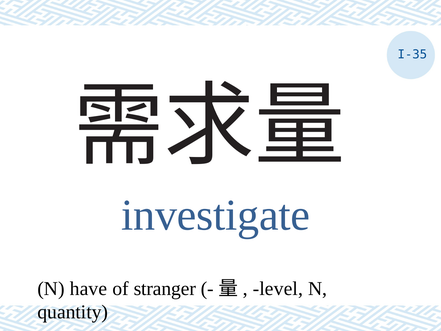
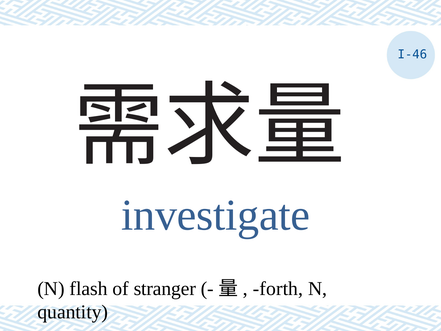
I-35: I-35 -> I-46 (412, 54)
have: have -> flash (89, 288)
level: level -> forth (278, 288)
